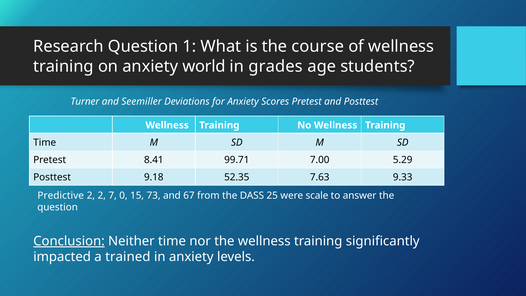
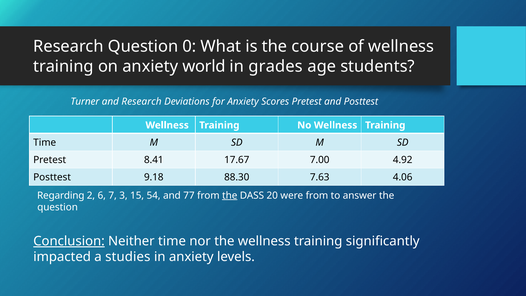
1: 1 -> 0 (189, 46)
and Seemiller: Seemiller -> Research (142, 102)
99.71: 99.71 -> 17.67 (237, 160)
5.29: 5.29 -> 4.92 (403, 160)
52.35: 52.35 -> 88.30 (237, 177)
9.33: 9.33 -> 4.06 (403, 177)
Predictive: Predictive -> Regarding (61, 195)
2 2: 2 -> 6 (102, 195)
0: 0 -> 3 (123, 195)
73: 73 -> 54 (154, 195)
67: 67 -> 77 (189, 195)
the underline: none -> present (230, 195)
25: 25 -> 20 (272, 195)
were scale: scale -> from (317, 195)
trained: trained -> studies (128, 257)
